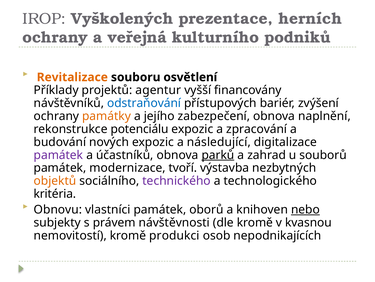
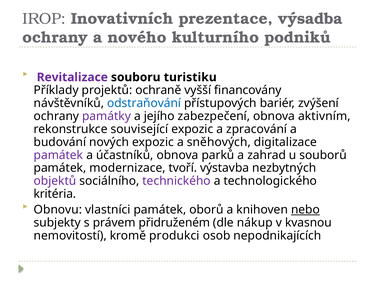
Vyškolených: Vyškolených -> Inovativních (122, 19)
herních: herních -> výsadba (310, 19)
veřejná: veřejná -> nového (137, 37)
Revitalizace colour: orange -> purple (72, 77)
osvětlení: osvětlení -> turistiku (190, 77)
agentur: agentur -> ochraně (158, 90)
památky colour: orange -> purple (107, 116)
naplnění: naplnění -> aktivním (324, 116)
potenciálu: potenciálu -> související (139, 129)
následující: následující -> sněhových (219, 142)
parků underline: present -> none (218, 155)
objektů colour: orange -> purple (55, 181)
návštěvnosti: návštěvnosti -> přidruženém (174, 222)
dle kromě: kromě -> nákup (255, 222)
